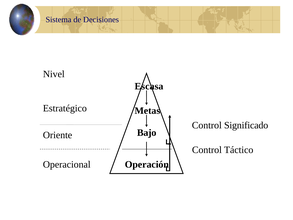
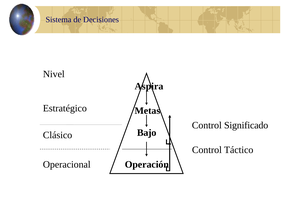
Escasa: Escasa -> Aspira (149, 86)
Oriente: Oriente -> Clásico (58, 135)
